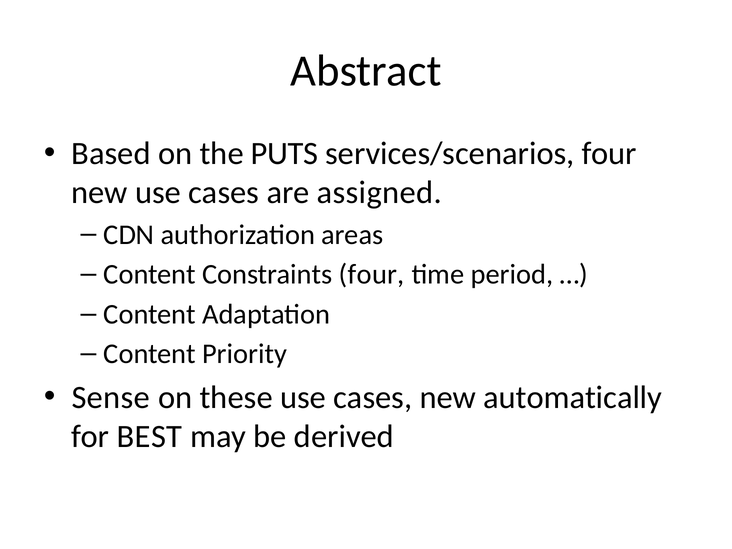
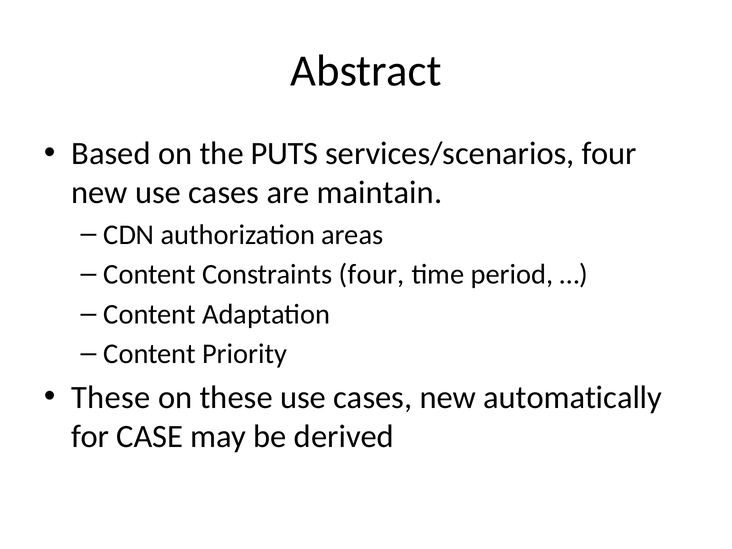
assigned: assigned -> maintain (379, 193)
Sense: Sense -> These (111, 397)
BEST: BEST -> CASE (150, 437)
